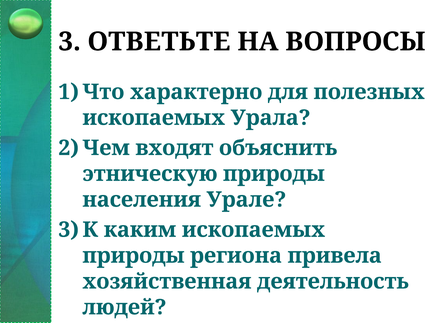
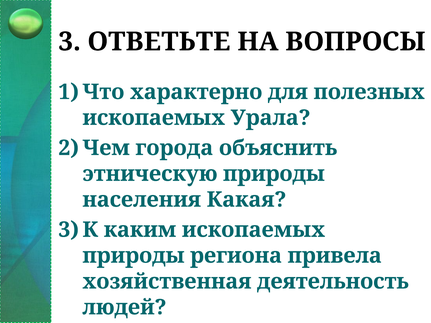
входят: входят -> города (174, 148)
Урале: Урале -> Какая (246, 200)
